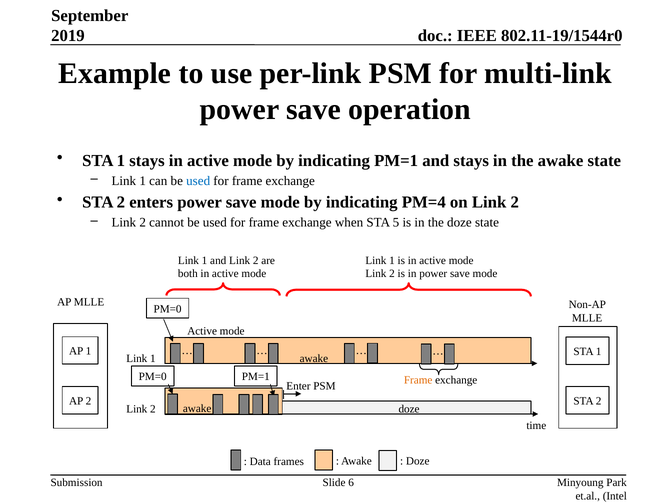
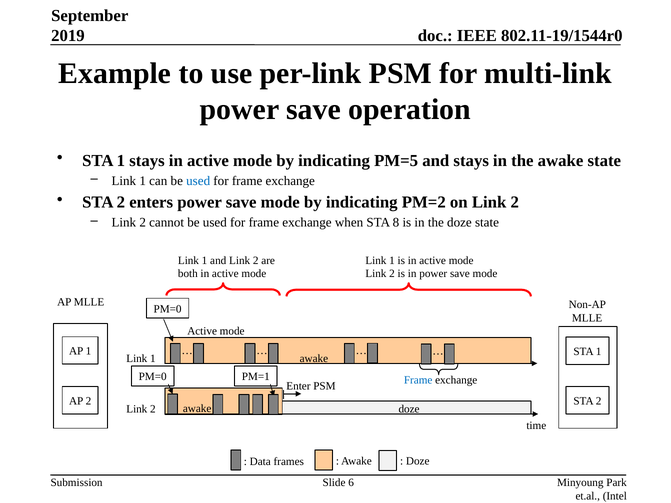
indicating PM=1: PM=1 -> PM=5 (396, 161)
PM=4: PM=4 -> PM=2 (424, 202)
5: 5 -> 8 (396, 223)
Frame colour: orange -> blue (418, 380)
